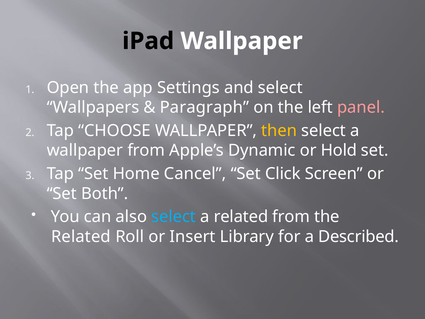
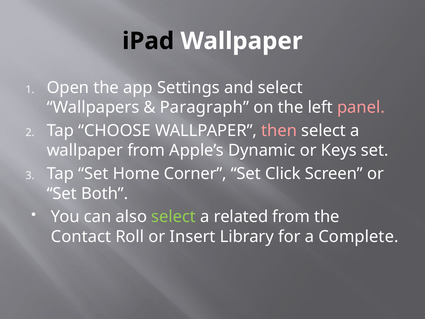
then colour: yellow -> pink (279, 131)
Hold: Hold -> Keys (339, 150)
Cancel: Cancel -> Corner (195, 174)
select colour: light blue -> light green (174, 217)
Related: Related -> Contact (81, 236)
Described: Described -> Complete (358, 236)
